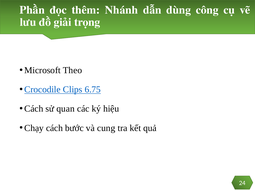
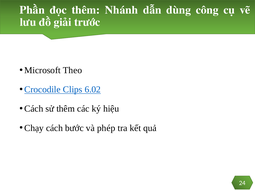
trọng: trọng -> trước (87, 22)
6.75: 6.75 -> 6.02 (93, 90)
sử quan: quan -> thêm (66, 109)
cung: cung -> phép (106, 128)
